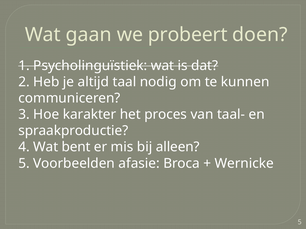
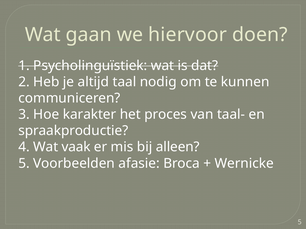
probeert: probeert -> hiervoor (188, 35)
bent: bent -> vaak (76, 147)
